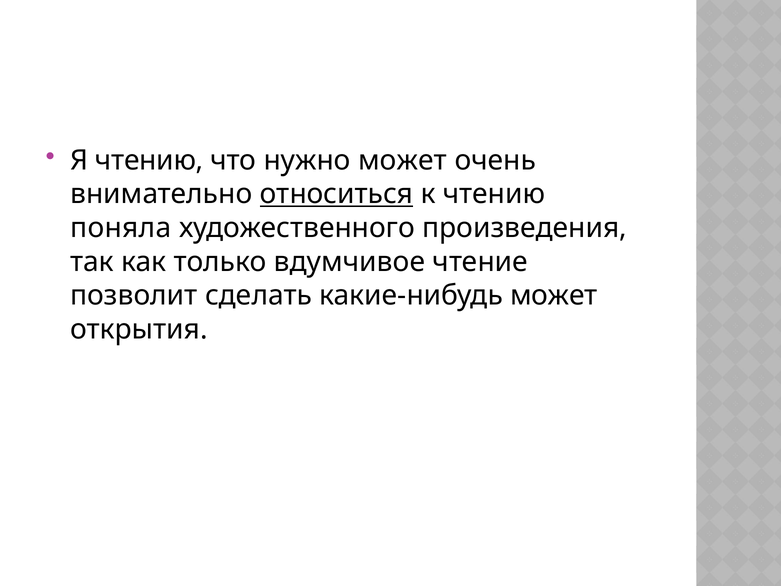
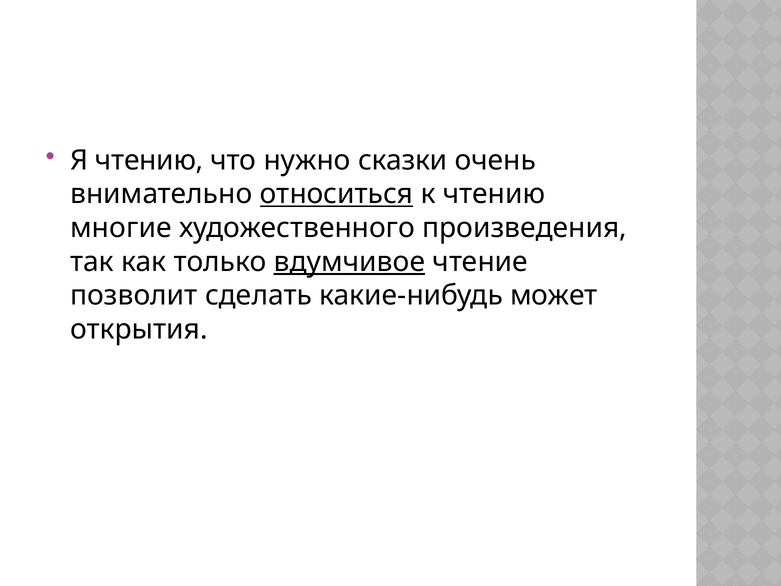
нужно может: может -> сказки (403, 160)
поняла: поняла -> многие (121, 228)
вдумчивое underline: none -> present (349, 262)
